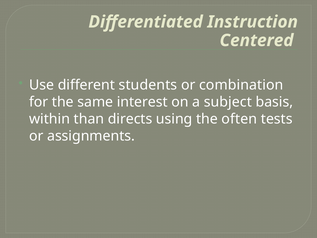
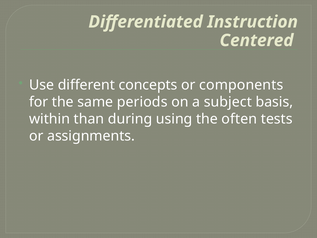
students: students -> concepts (148, 85)
combination: combination -> components (241, 85)
interest: interest -> periods (142, 102)
directs: directs -> during (130, 119)
